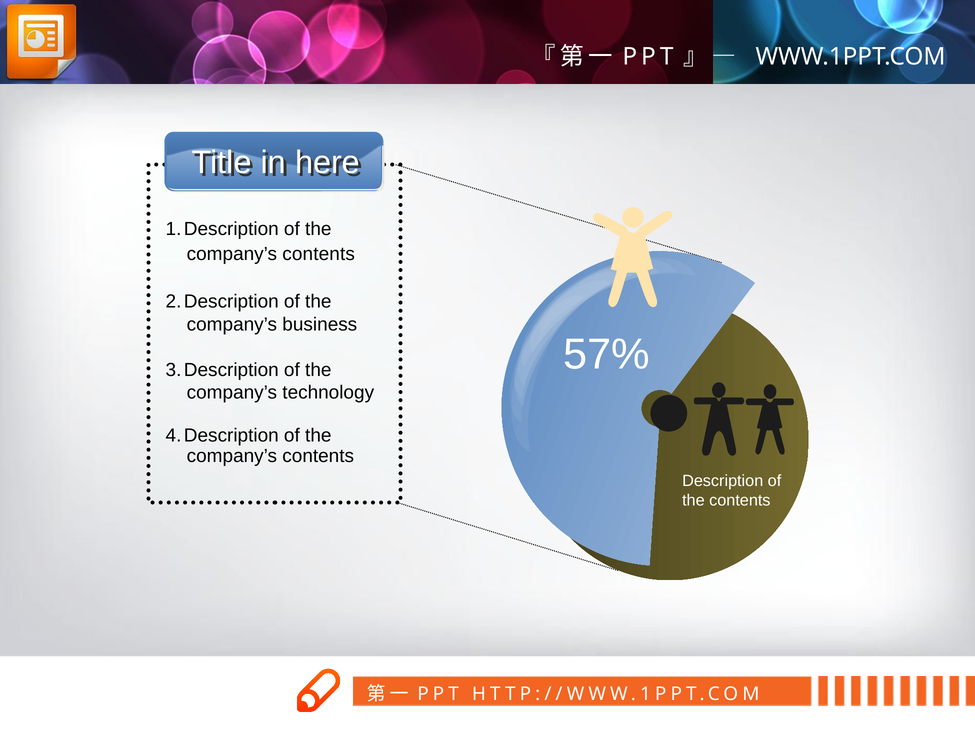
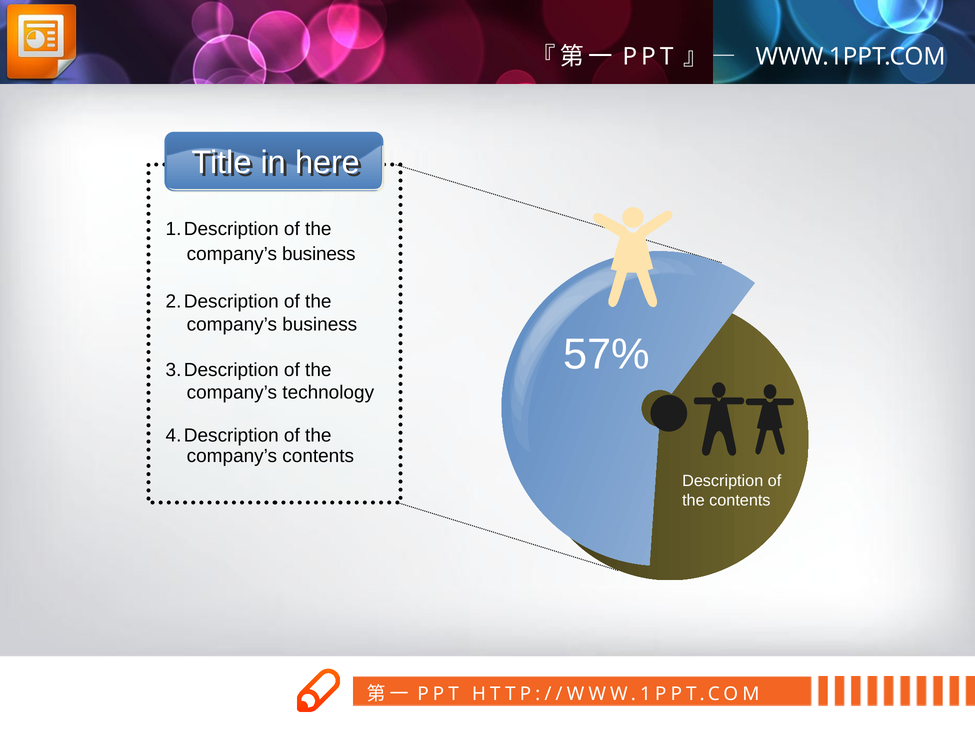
contents: contents -> business (319, 254)
